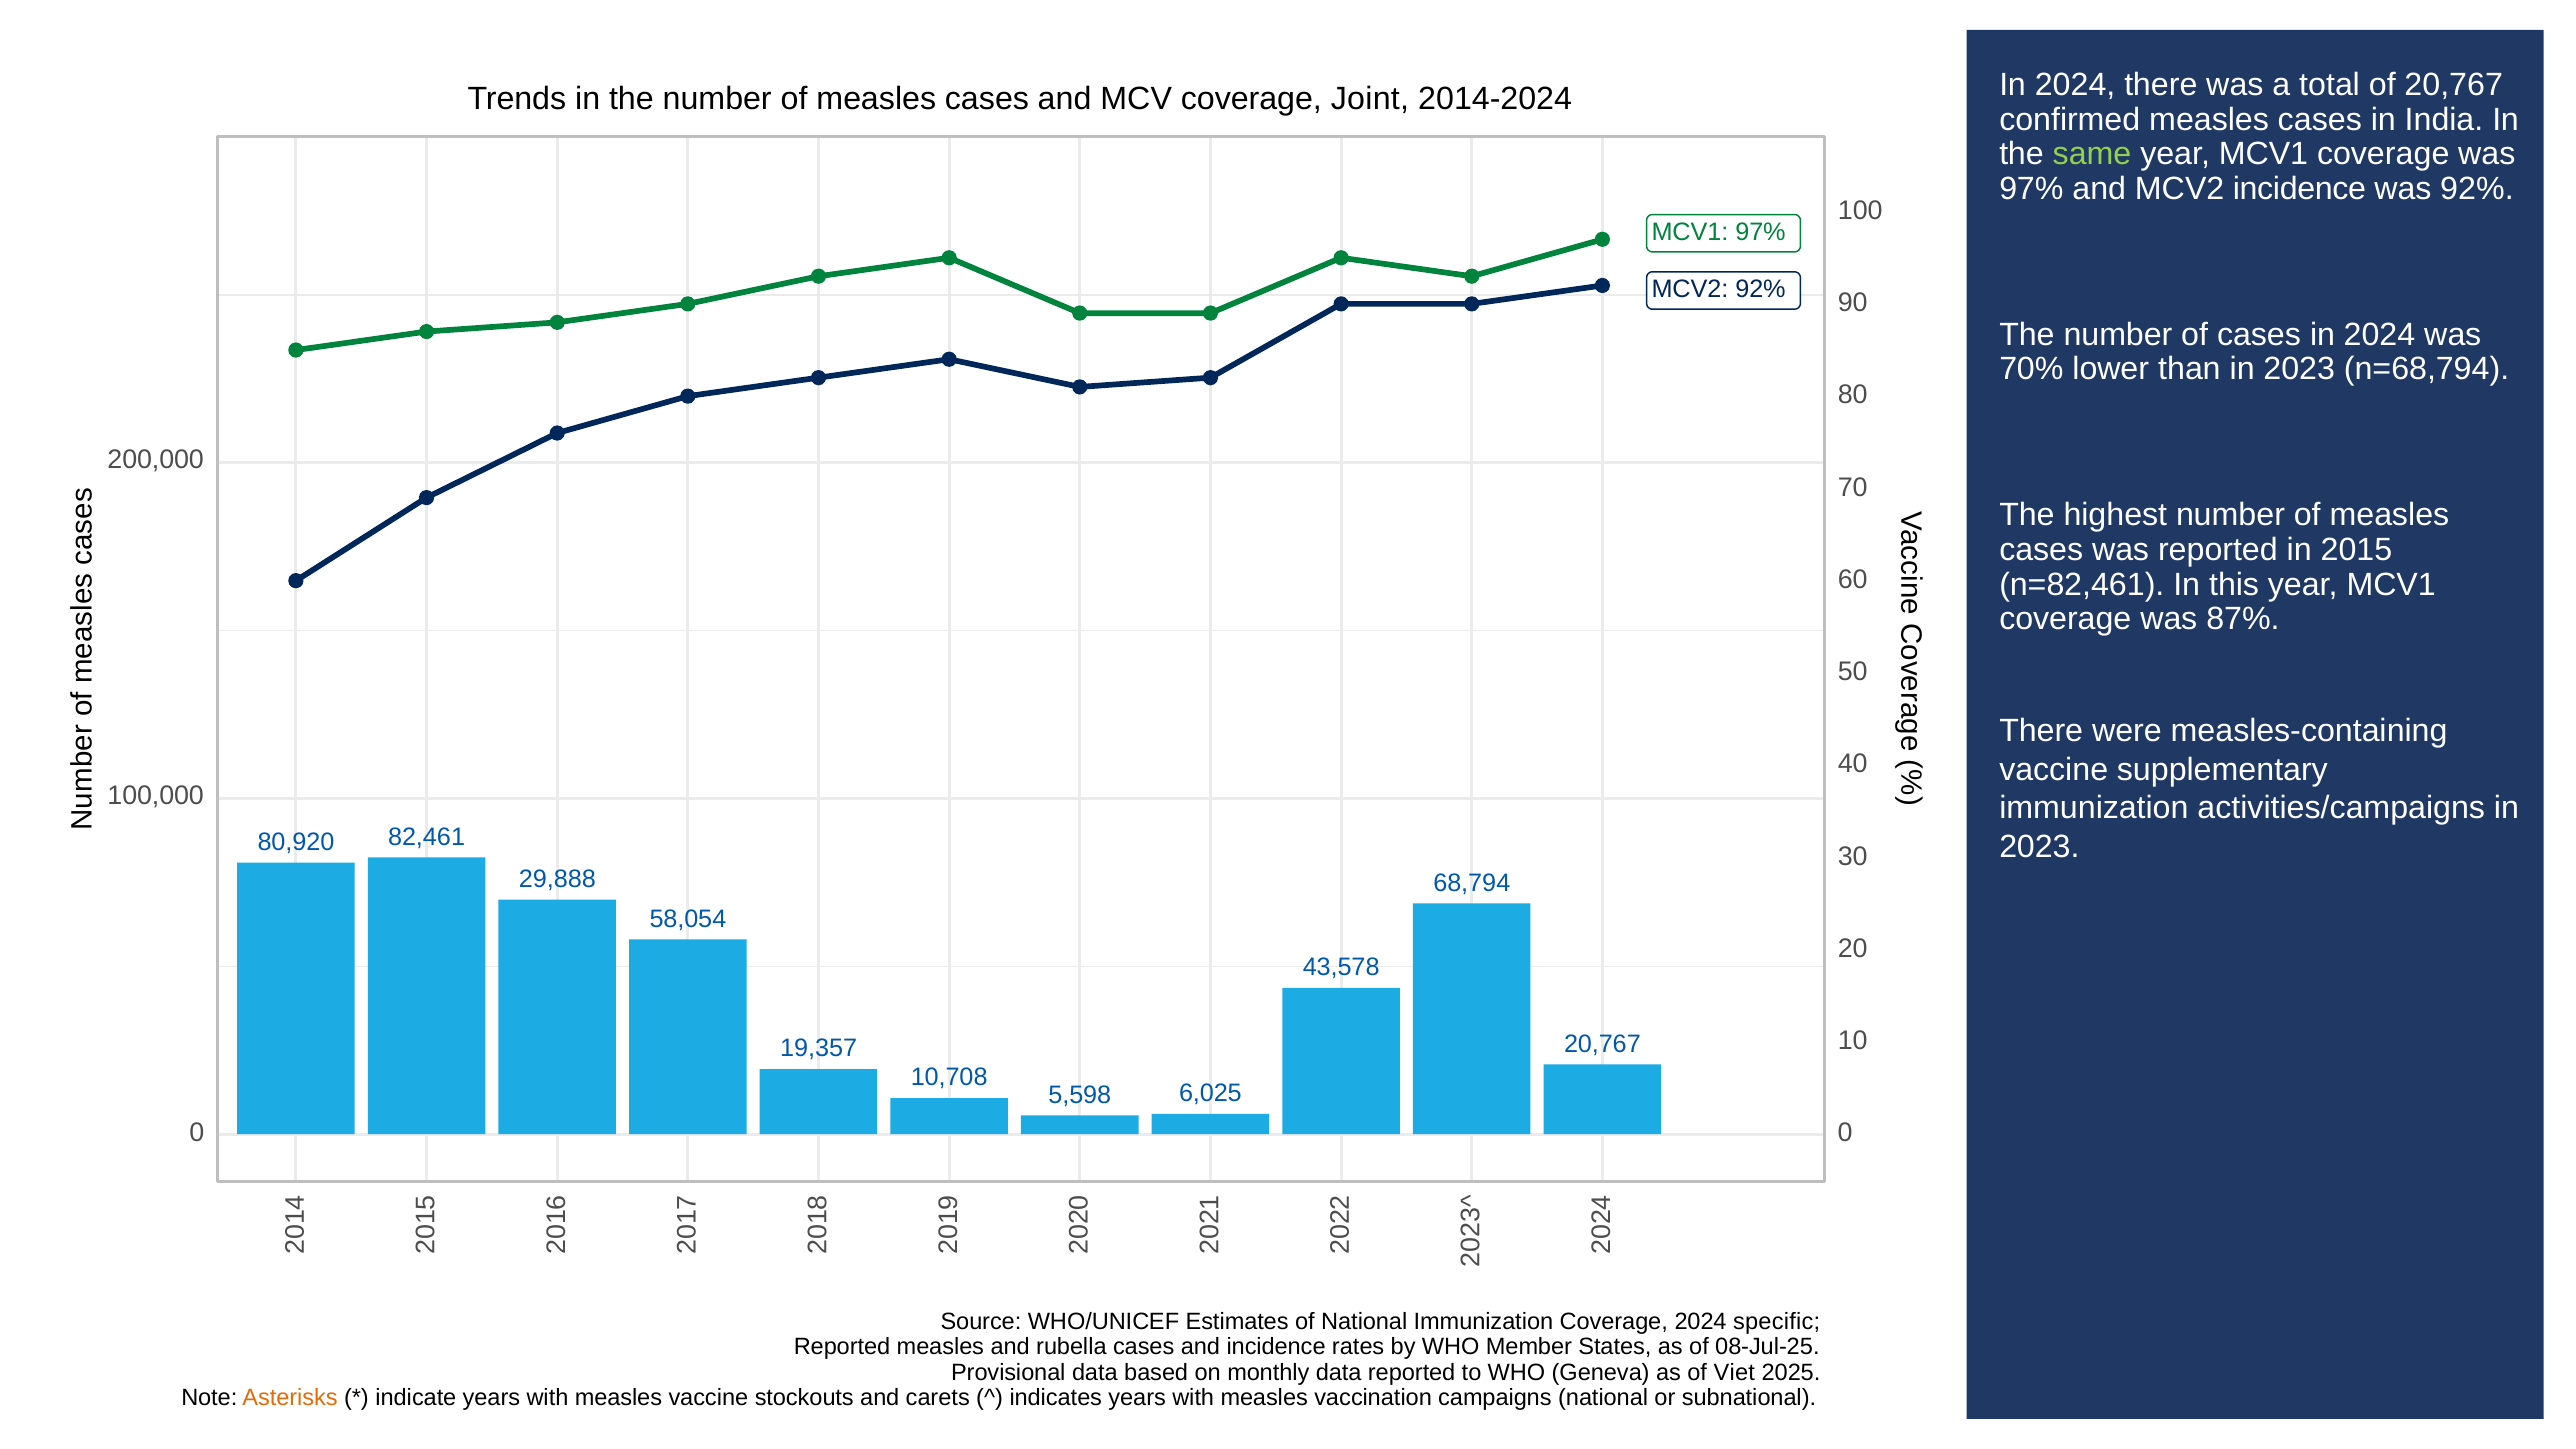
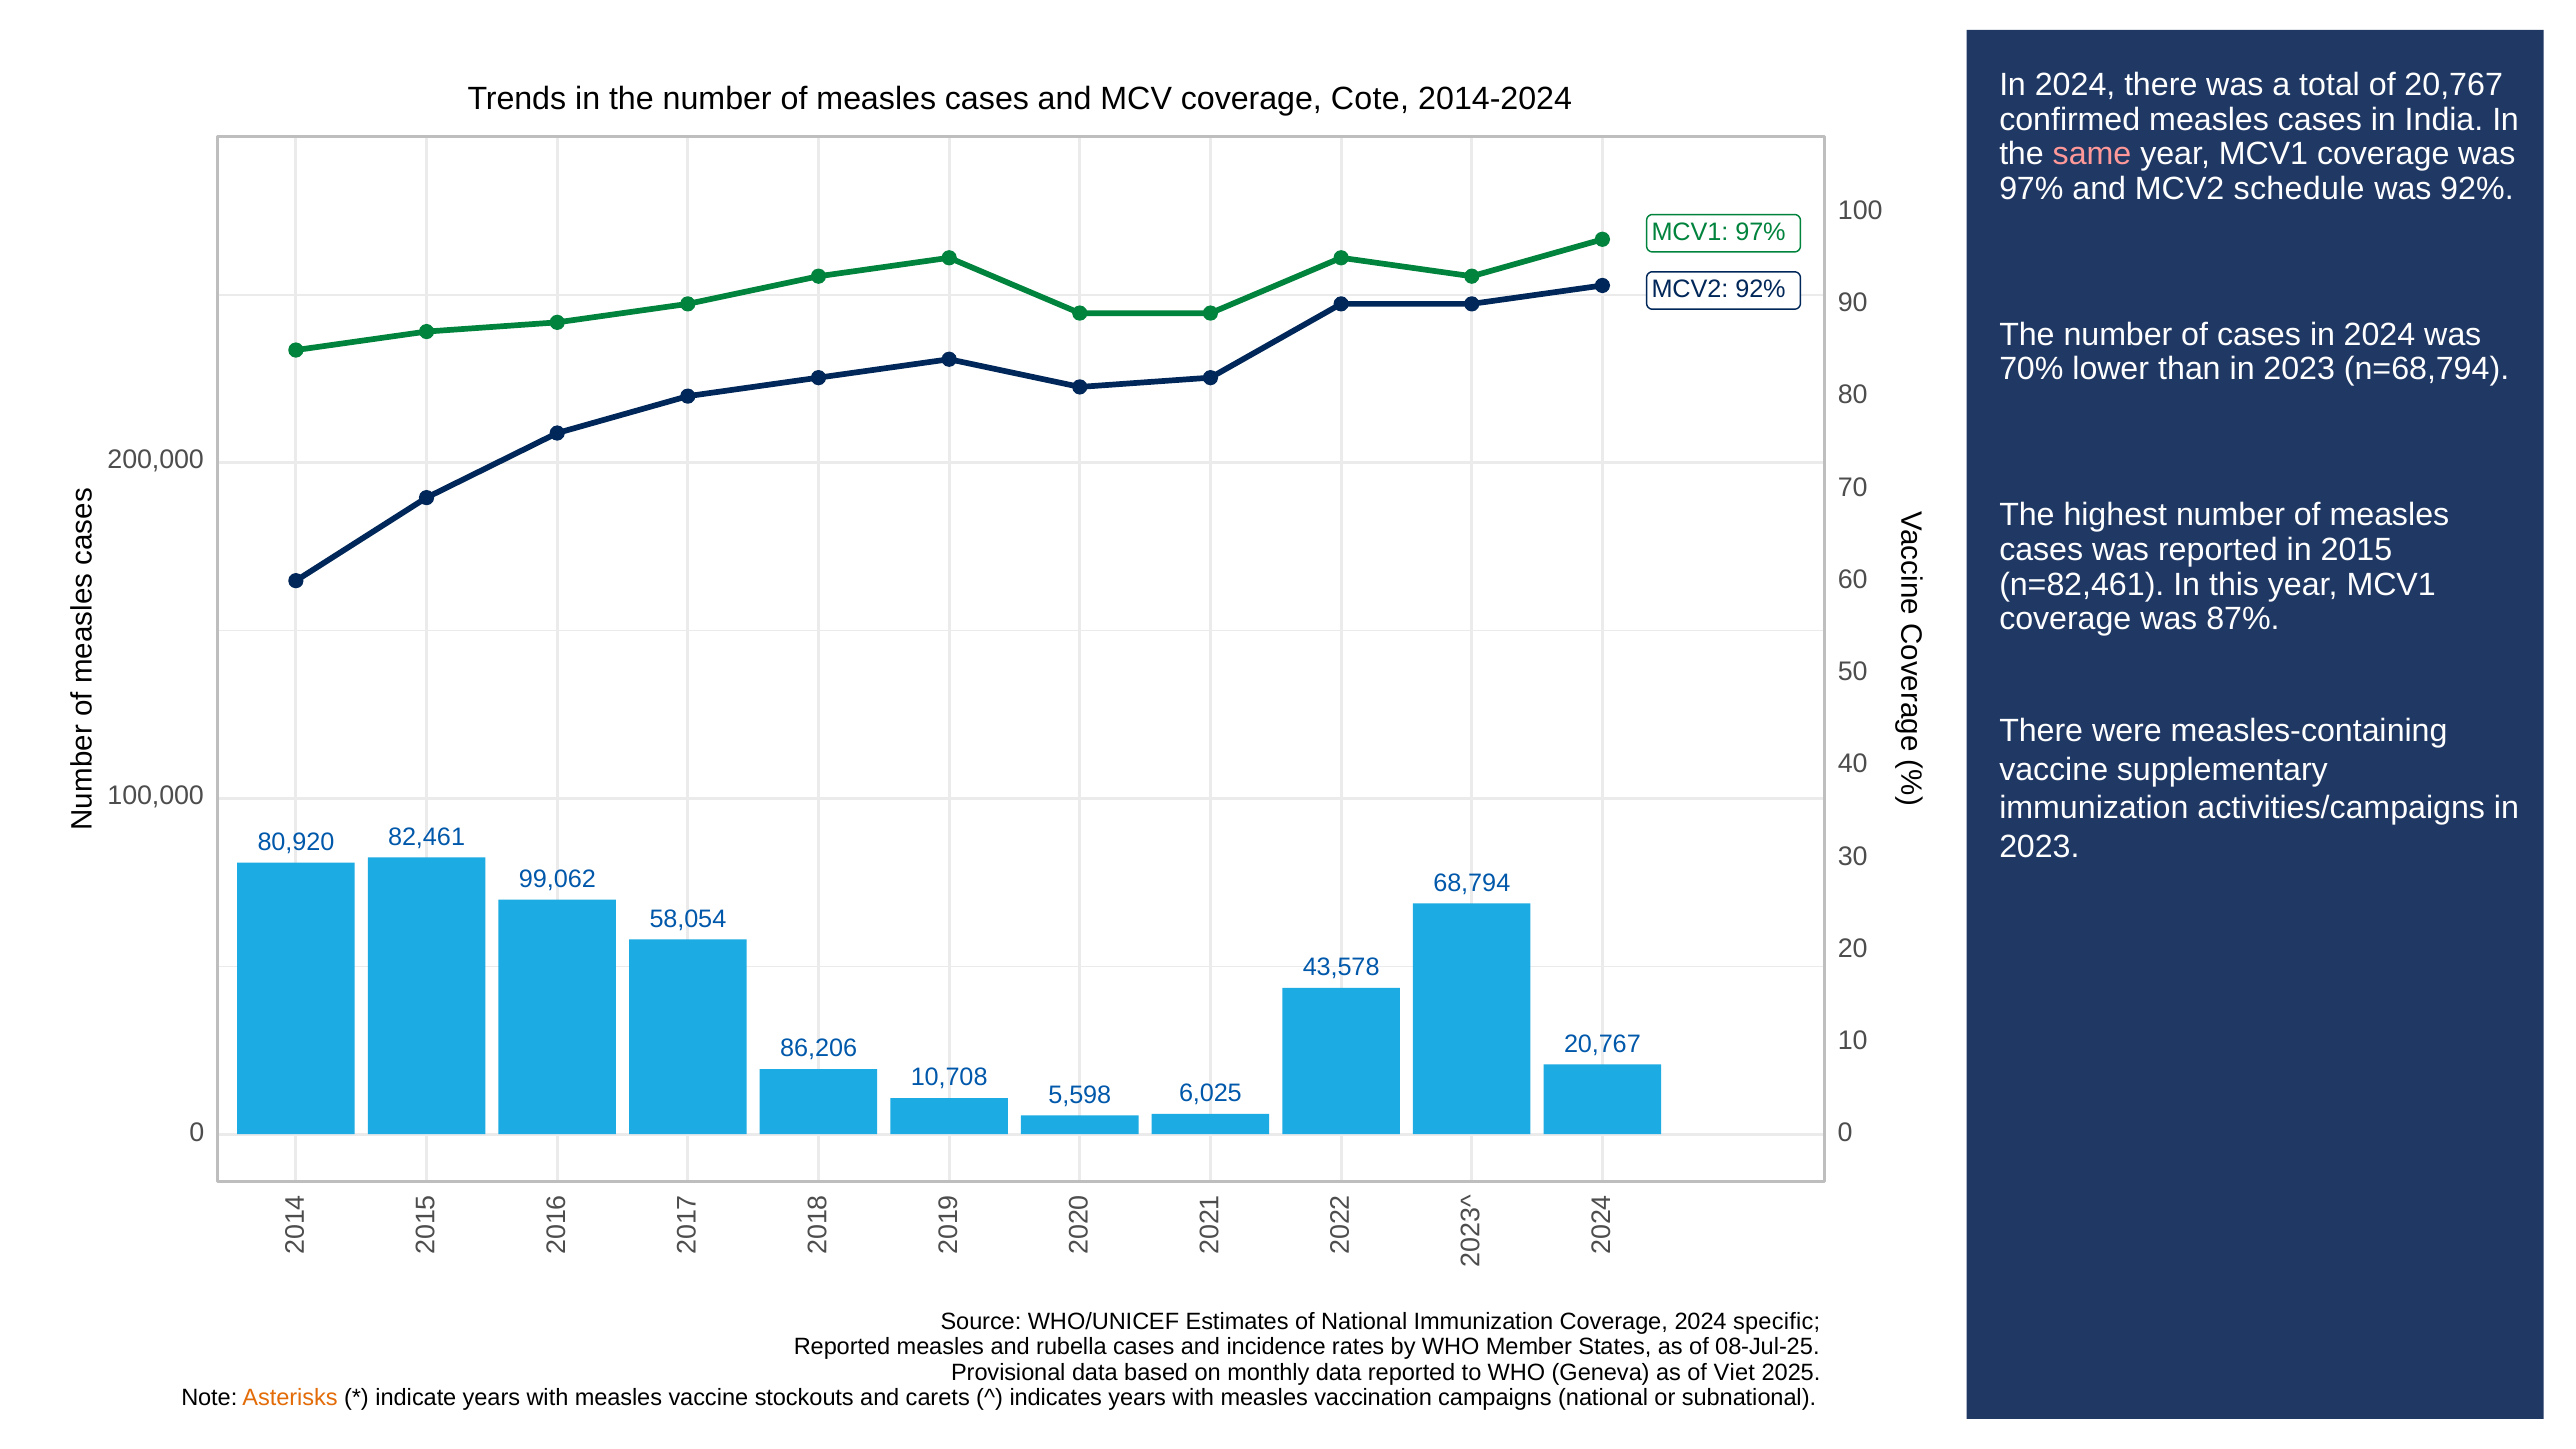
Joint: Joint -> Cote (1370, 99)
same colour: light green -> pink (2092, 154)
MCV2 incidence: incidence -> schedule (2299, 189)
29,888: 29,888 -> 99,062 (557, 879)
19,357: 19,357 -> 86,206 (819, 1049)
